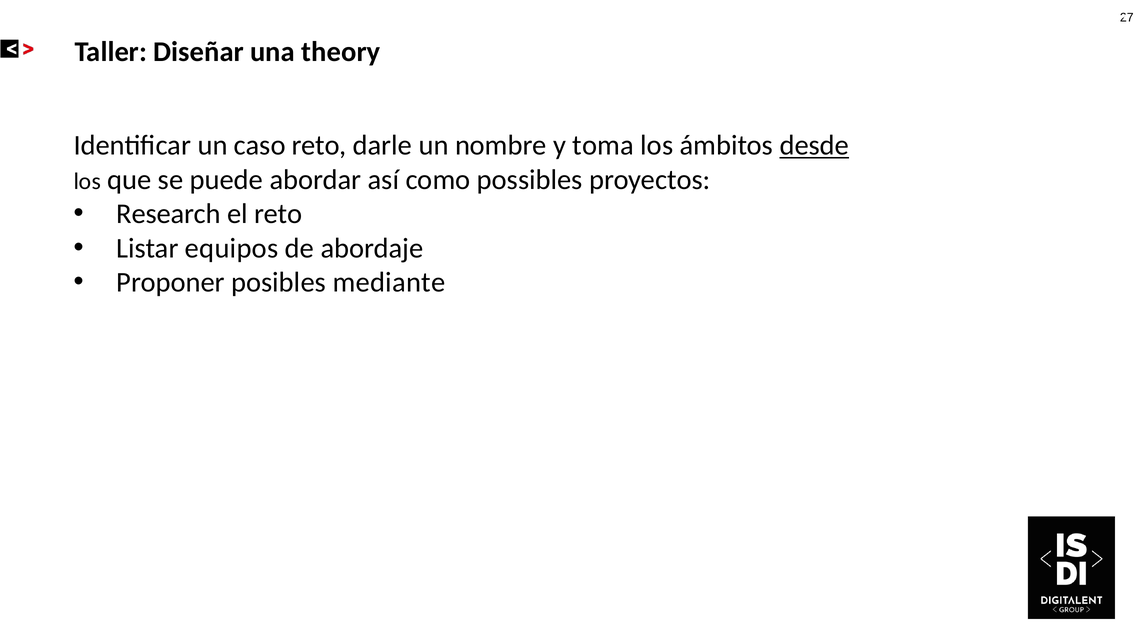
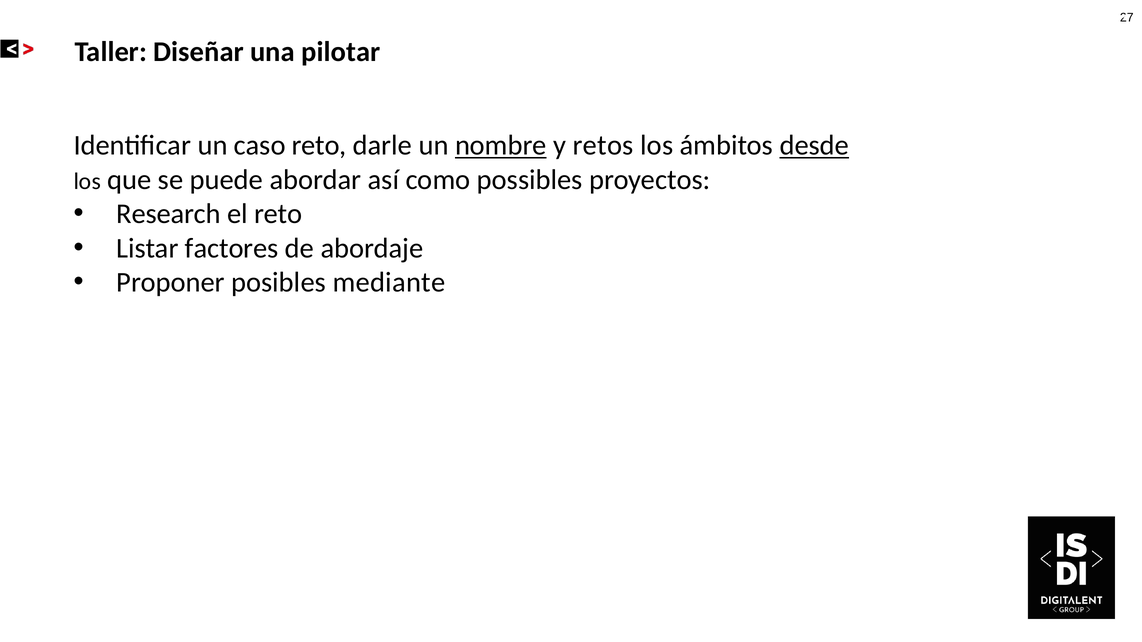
theory: theory -> pilotar (341, 52)
nombre underline: none -> present (501, 146)
toma: toma -> retos (603, 146)
equipos: equipos -> factores (232, 248)
